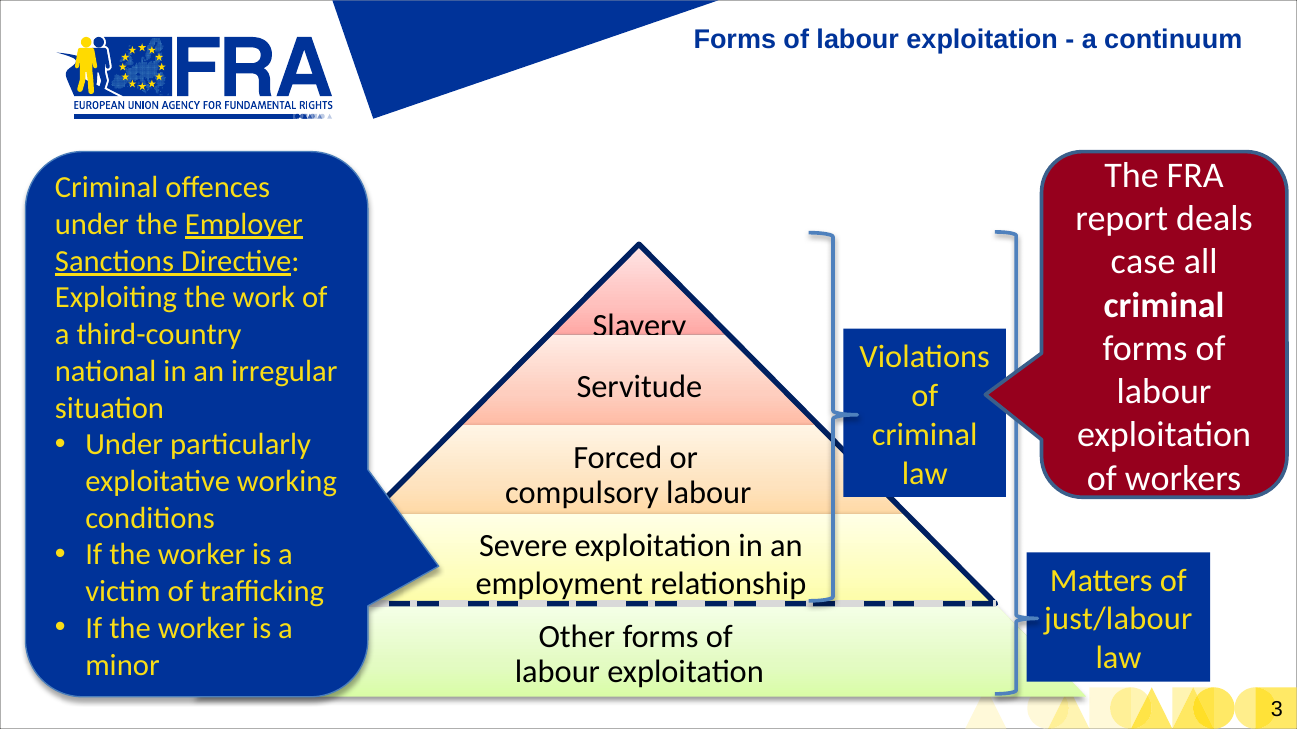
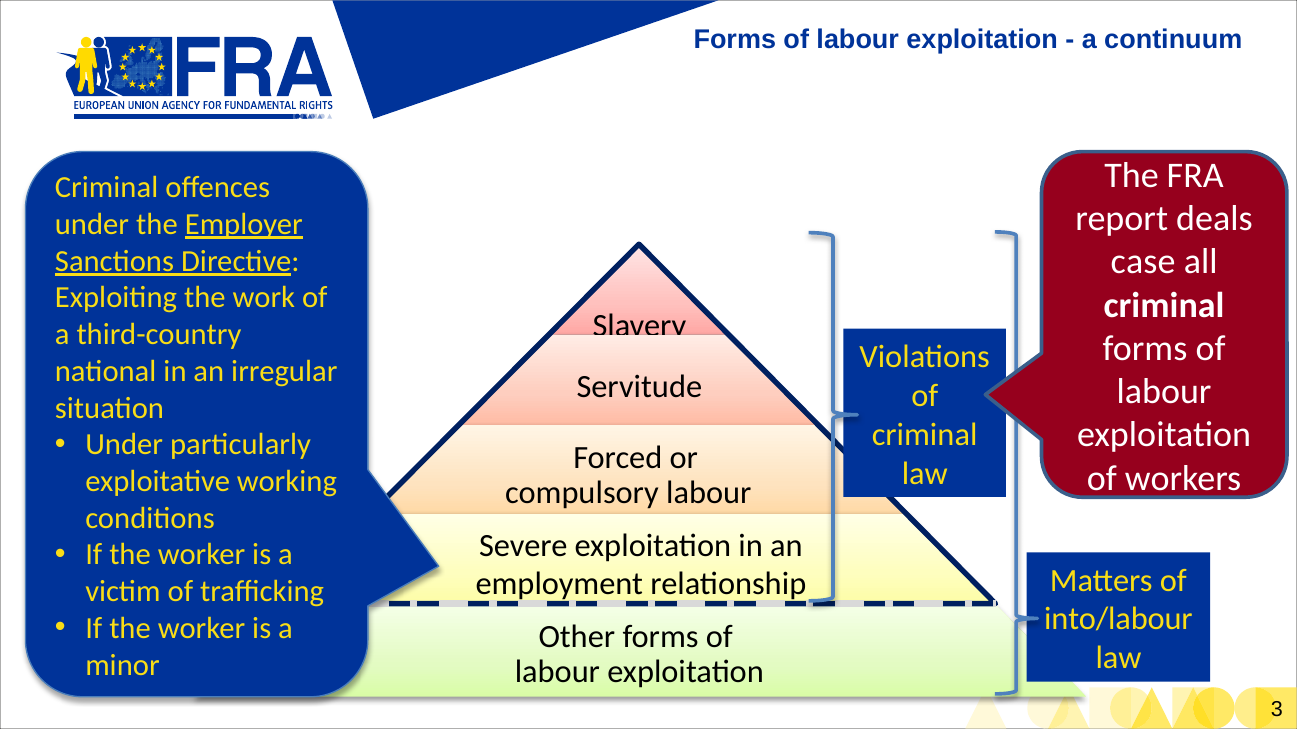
just/labour: just/labour -> into/labour (1118, 620)
